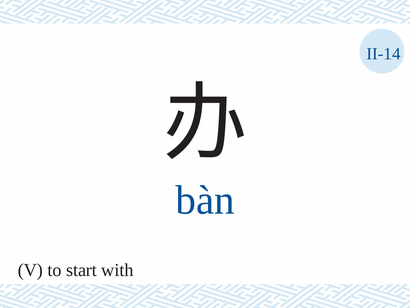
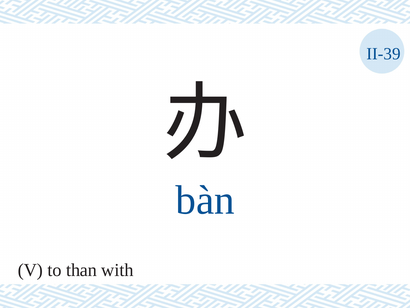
II-14: II-14 -> II-39 (384, 54)
start: start -> than (82, 270)
